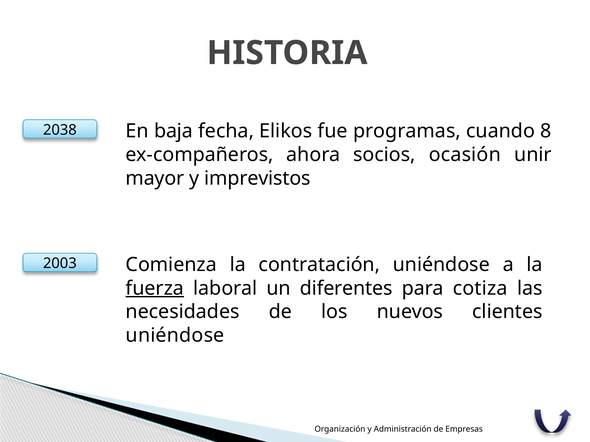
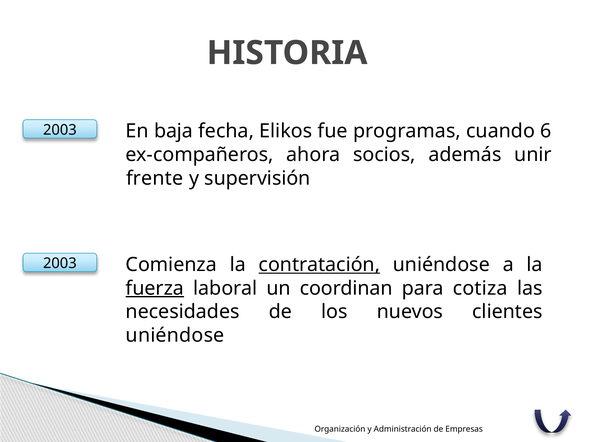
2038: 2038 -> 2003 (60, 130)
8: 8 -> 6 (546, 131)
ocasión: ocasión -> además (465, 155)
mayor: mayor -> frente (155, 178)
imprevistos: imprevistos -> supervisión (257, 178)
contratación underline: none -> present (319, 265)
diferentes: diferentes -> coordinan (346, 289)
